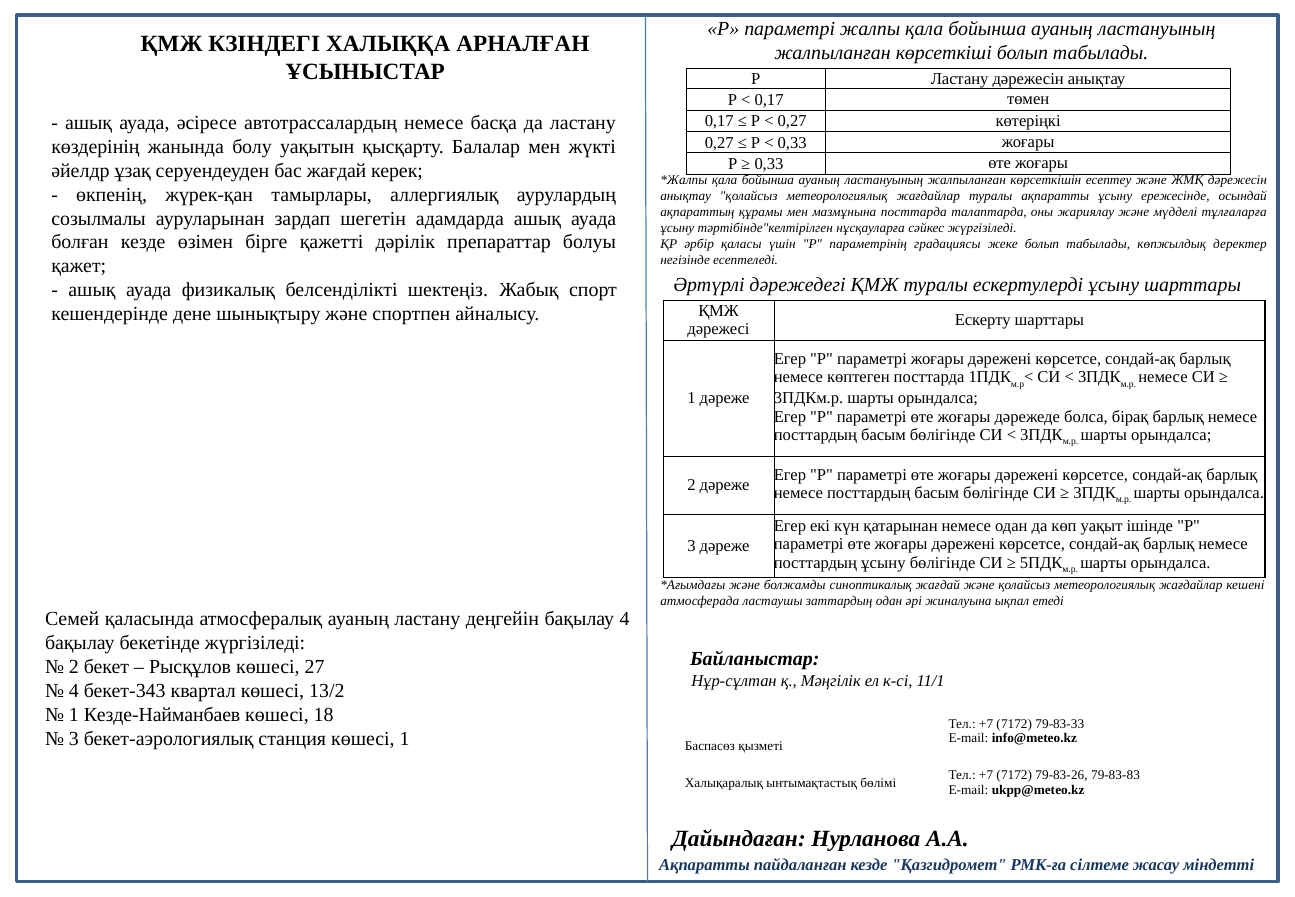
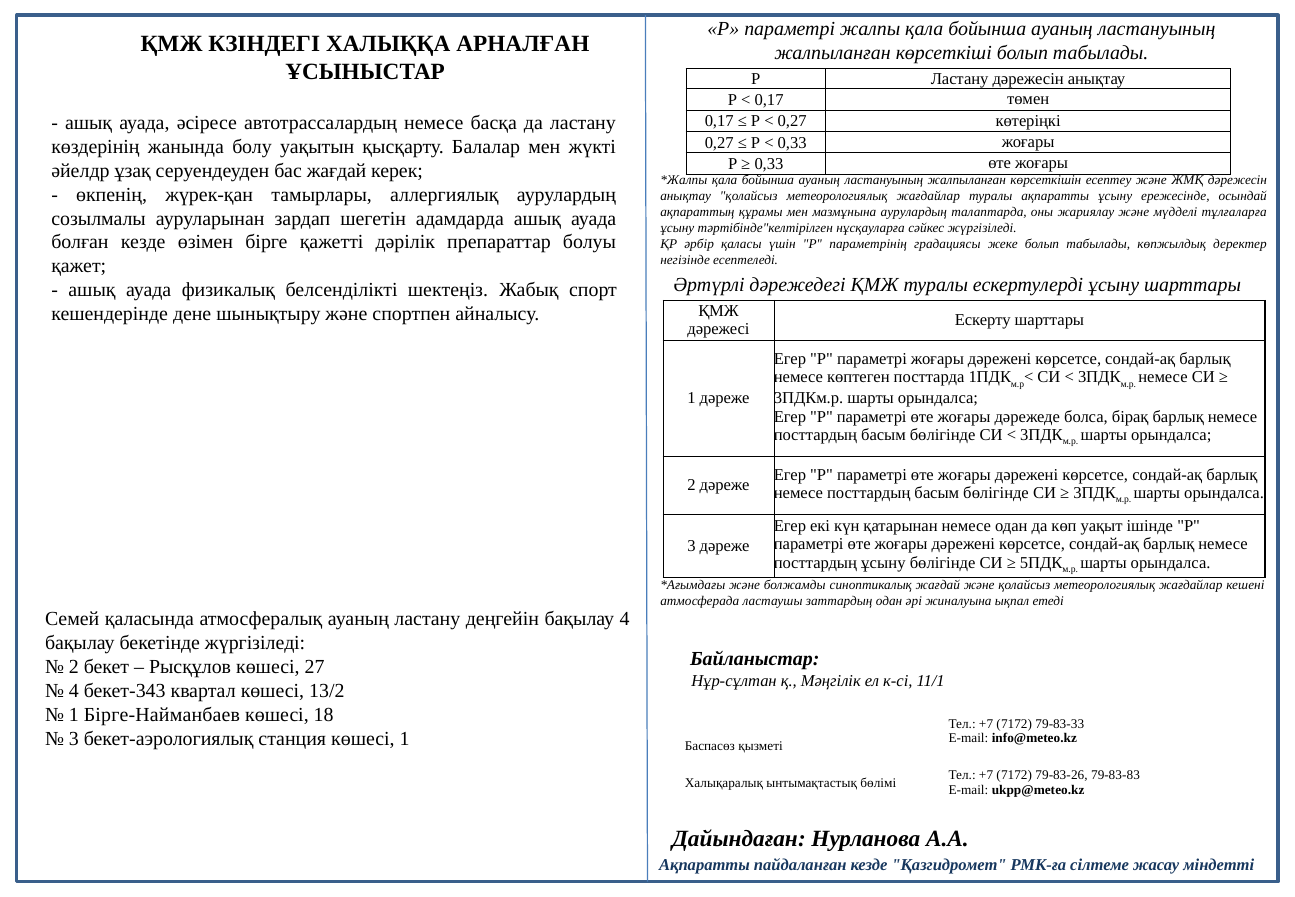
мазмұнына посттарда: посттарда -> аурулардың (914, 212)
Кезде-Найманбаев: Кезде-Найманбаев -> Бірге-Найманбаев (162, 715)
